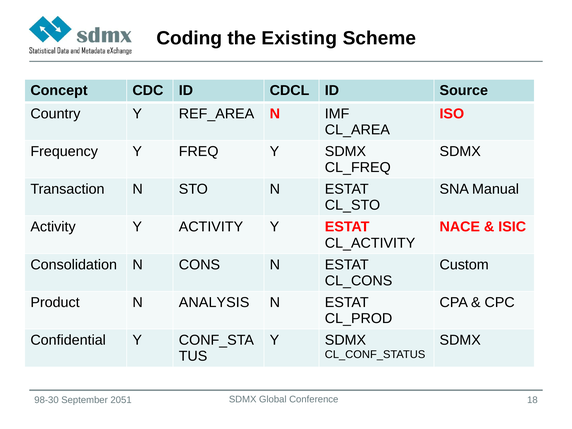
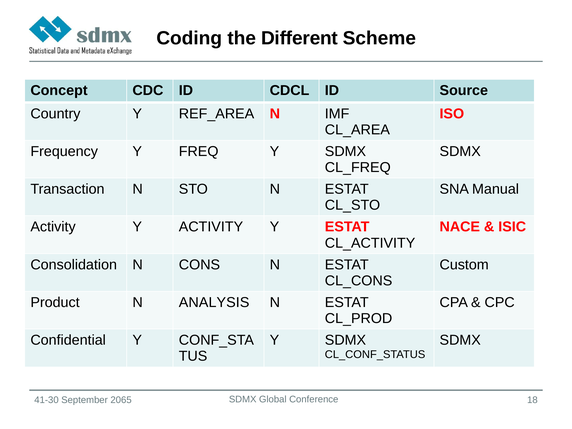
Existing: Existing -> Different (299, 38)
98-30: 98-30 -> 41-30 (46, 400)
2051: 2051 -> 2065 (121, 400)
